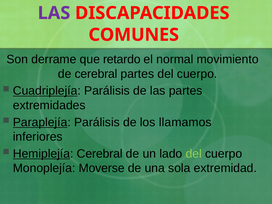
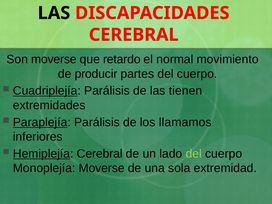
LAS colour: purple -> black (54, 13)
COMUNES: COMUNES -> CEREBRAL (134, 35)
Son derrame: derrame -> moverse (54, 59)
de cerebral: cerebral -> producir (96, 74)
las partes: partes -> tienen (186, 91)
